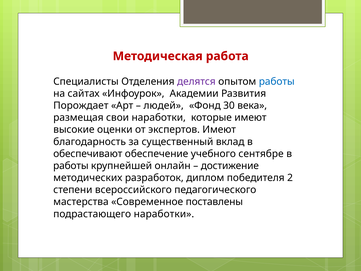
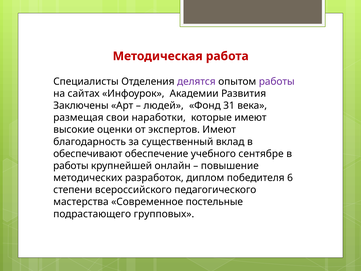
работы colour: blue -> purple (277, 81)
Порождает: Порождает -> Заключены (81, 105)
30: 30 -> 31 (229, 105)
достижение: достижение -> повышение (230, 166)
2: 2 -> 6 (290, 178)
поставлены: поставлены -> постельные (214, 202)
подрастающего наработки: наработки -> групповых (164, 214)
